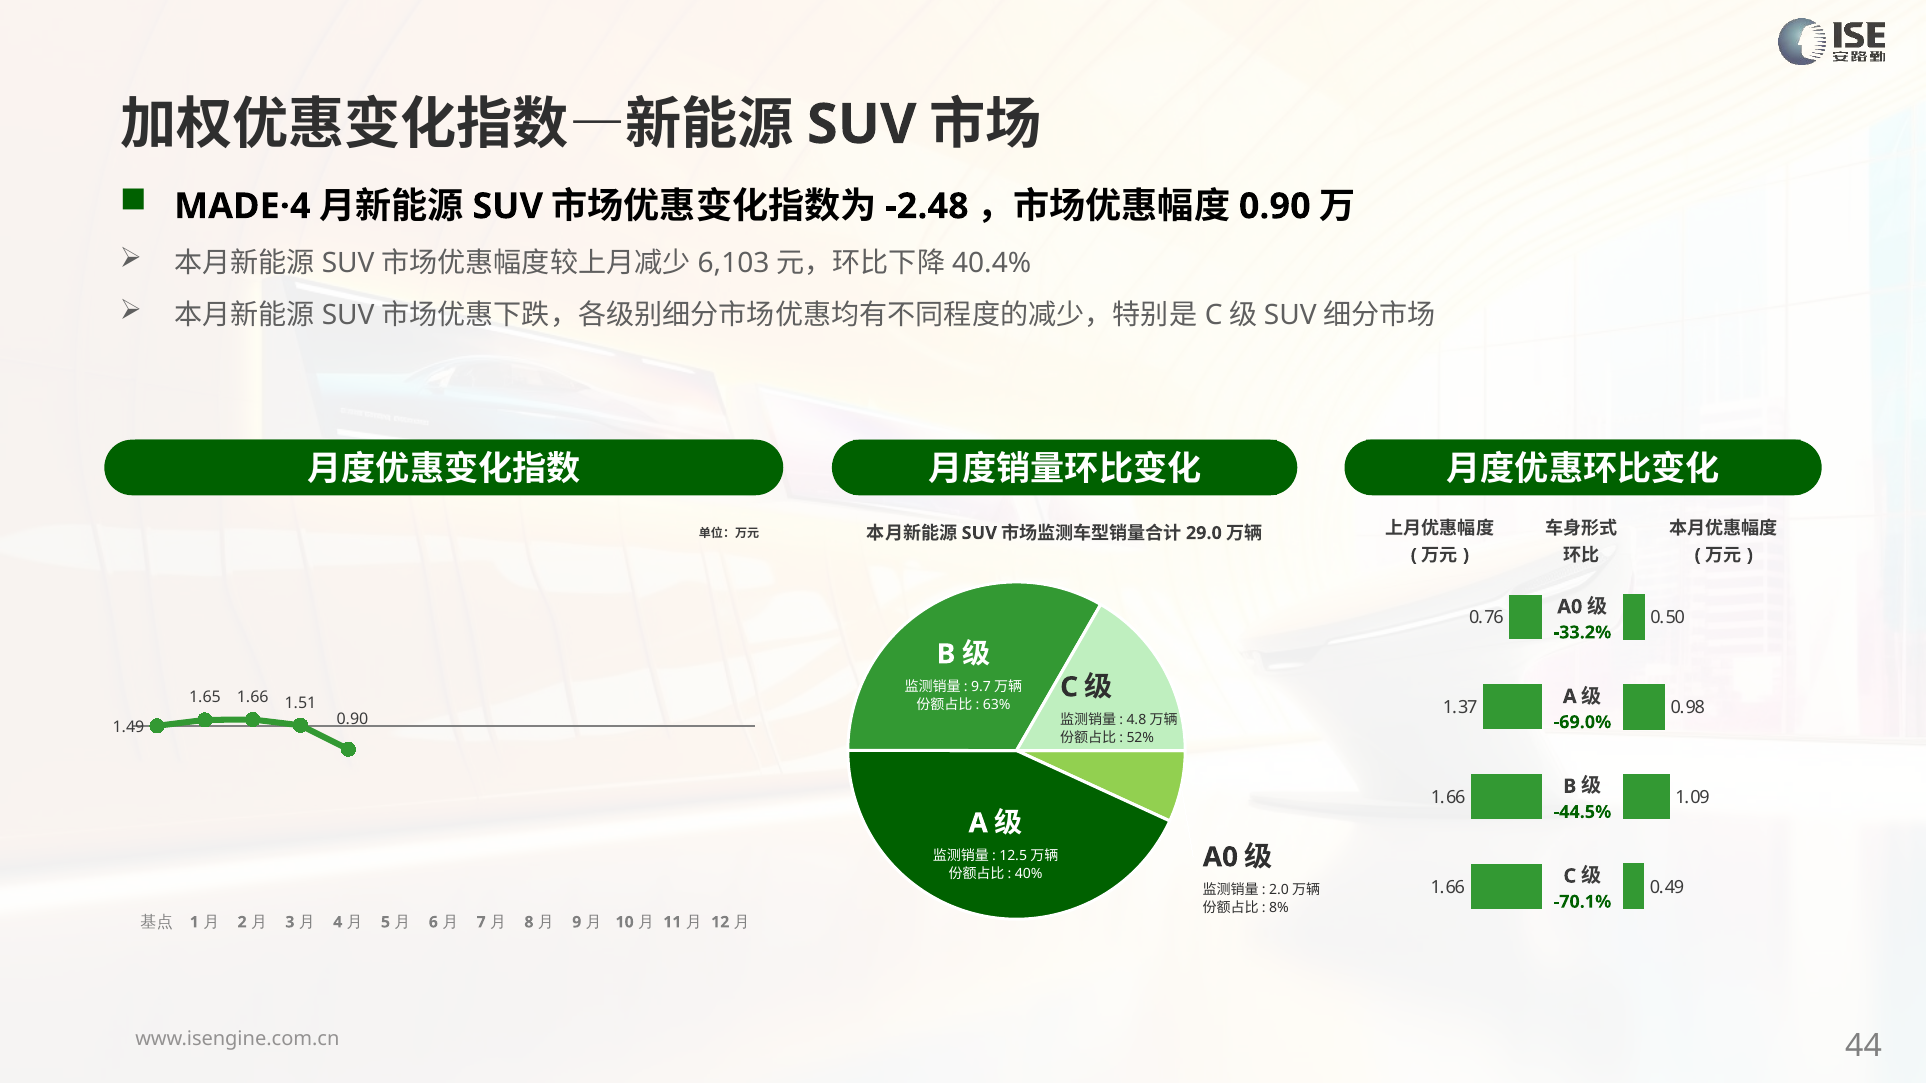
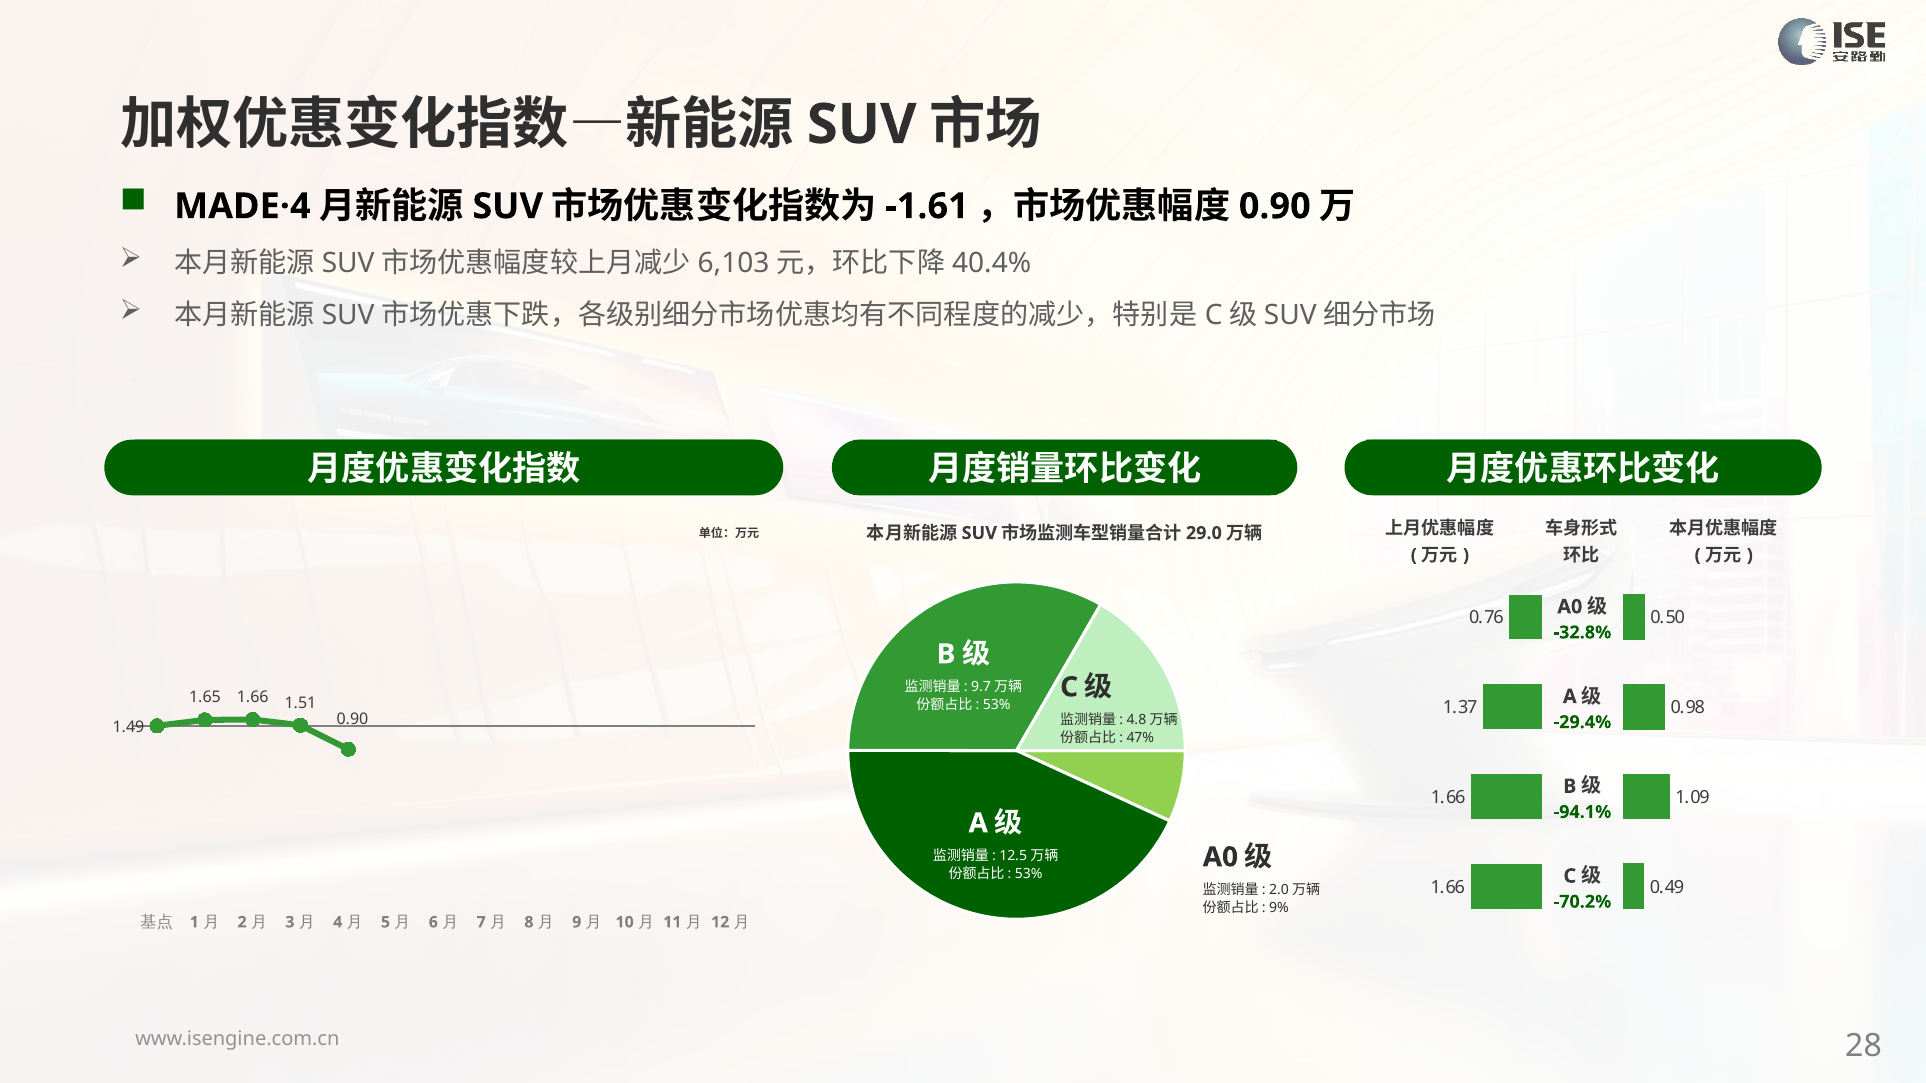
-2.48: -2.48 -> -1.61 (927, 206)
-33.2%: -33.2% -> -32.8% (1582, 633)
63%: 63% -> 53% (997, 705)
-69.0%: -69.0% -> -29.4% (1582, 722)
52%: 52% -> 47% (1140, 738)
-44.5%: -44.5% -> -94.1% (1582, 812)
40%: 40% -> 53% (1029, 874)
-70.1%: -70.1% -> -70.2% (1582, 902)
8%: 8% -> 9% (1279, 908)
44: 44 -> 28 (1864, 1047)
